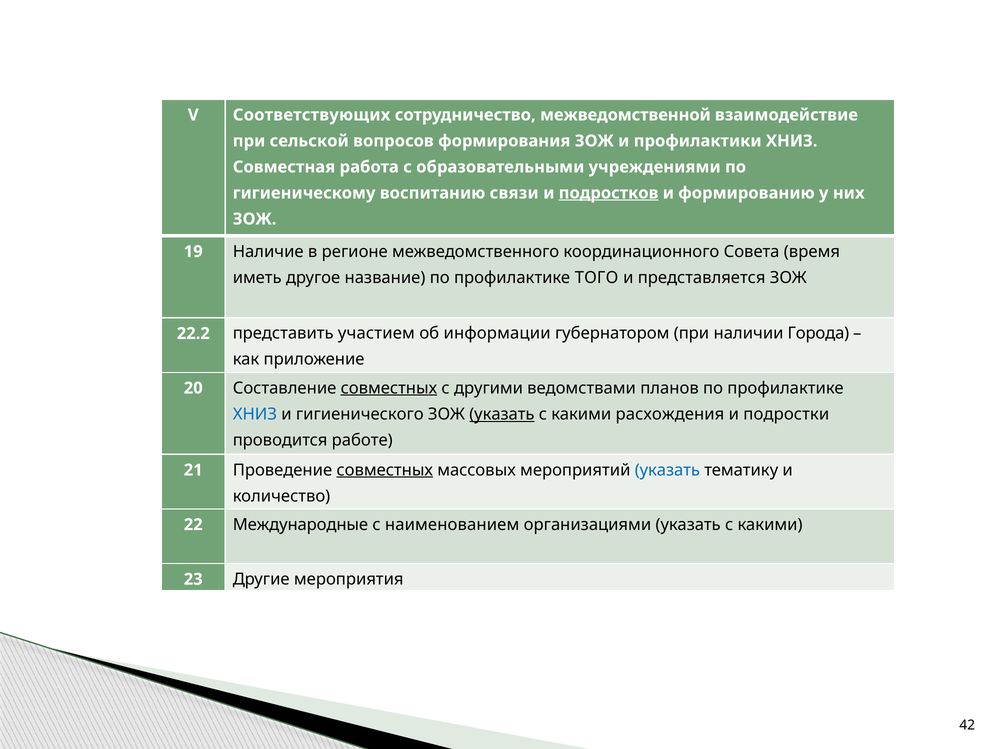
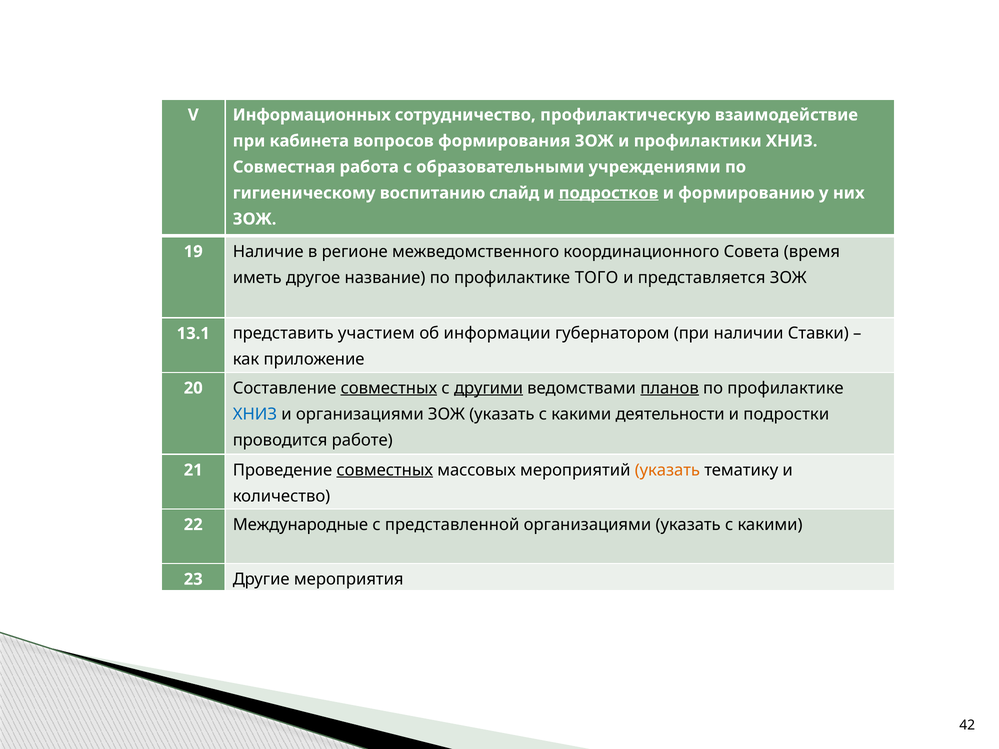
Соответствующих: Соответствующих -> Информационных (312, 115)
межведомственной: межведомственной -> профилактическую (625, 115)
сельской: сельской -> кабинета (309, 141)
связи: связи -> слайд (514, 193)
22.2: 22.2 -> 13.1 (193, 334)
Города: Города -> Ставки (818, 334)
другими underline: none -> present (489, 388)
планов underline: none -> present (670, 388)
и гигиенического: гигиенического -> организациями (360, 414)
указать underline: present -> none (502, 414)
расхождения: расхождения -> деятельности (670, 414)
указать colour: blue -> orange (667, 470)
наименованием: наименованием -> представленной (452, 525)
